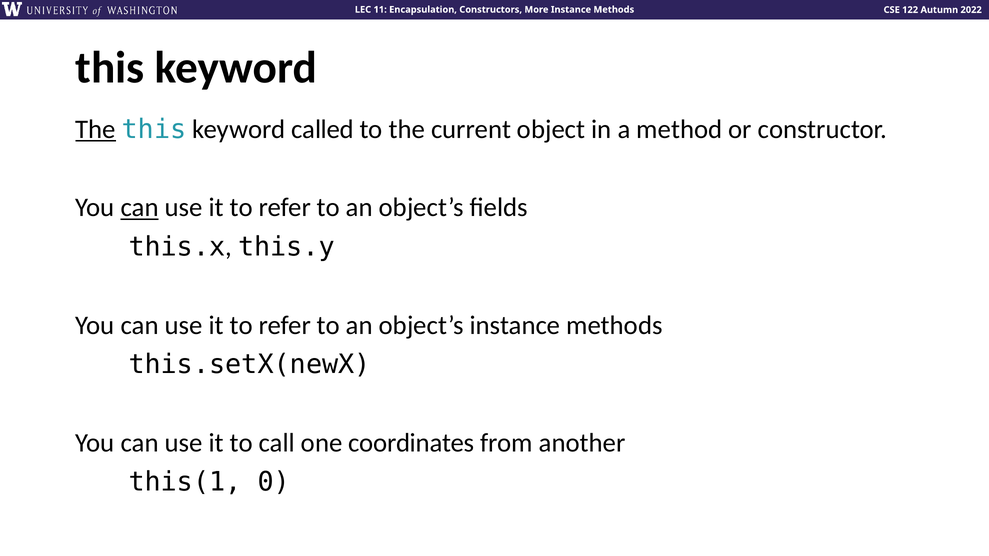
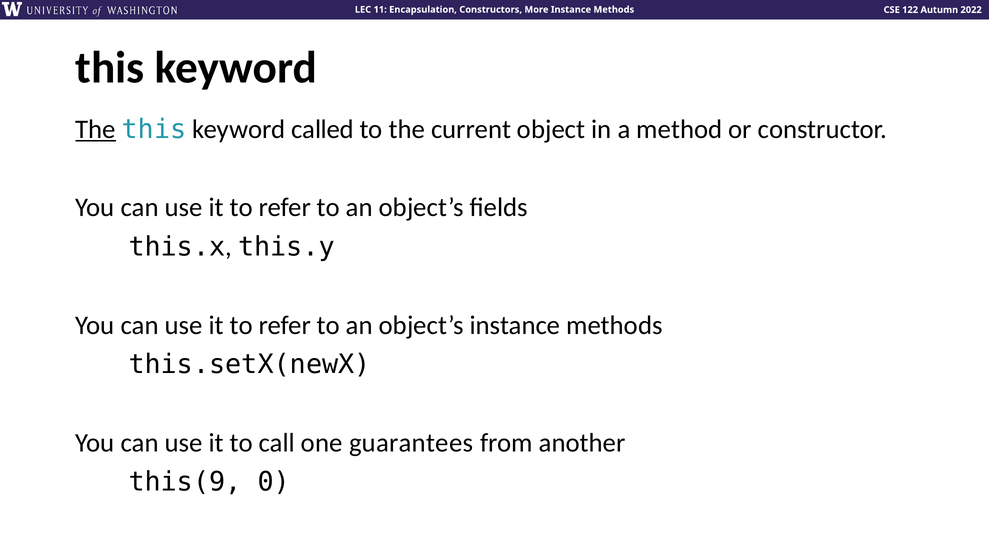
can underline: present -> none (140, 208)
coordinates: coordinates -> guarantees (411, 443)
this(1: this(1 -> this(9 (185, 482)
